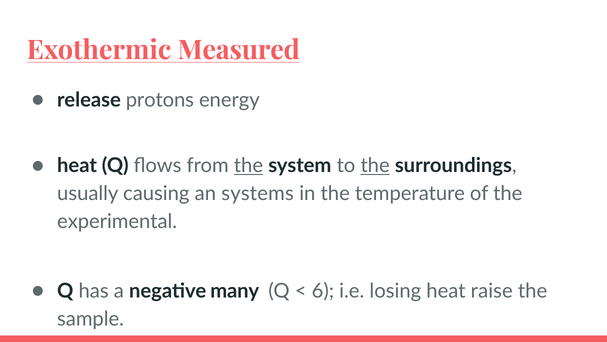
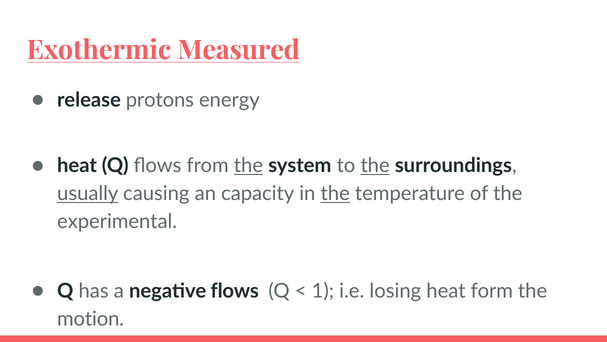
usually underline: none -> present (88, 193)
systems: systems -> capacity (258, 193)
the underline: none -> present (335, 193)
negative many: many -> flows (235, 291)
6: 6 -> 1 (323, 291)
raise: raise -> form (492, 291)
sample: sample -> motion (91, 318)
